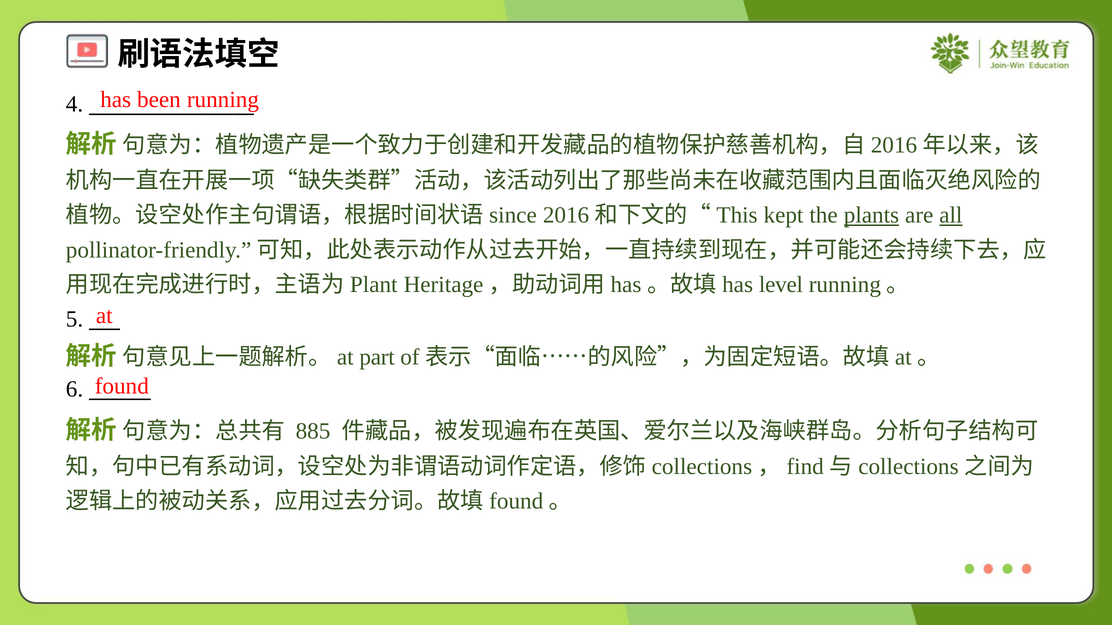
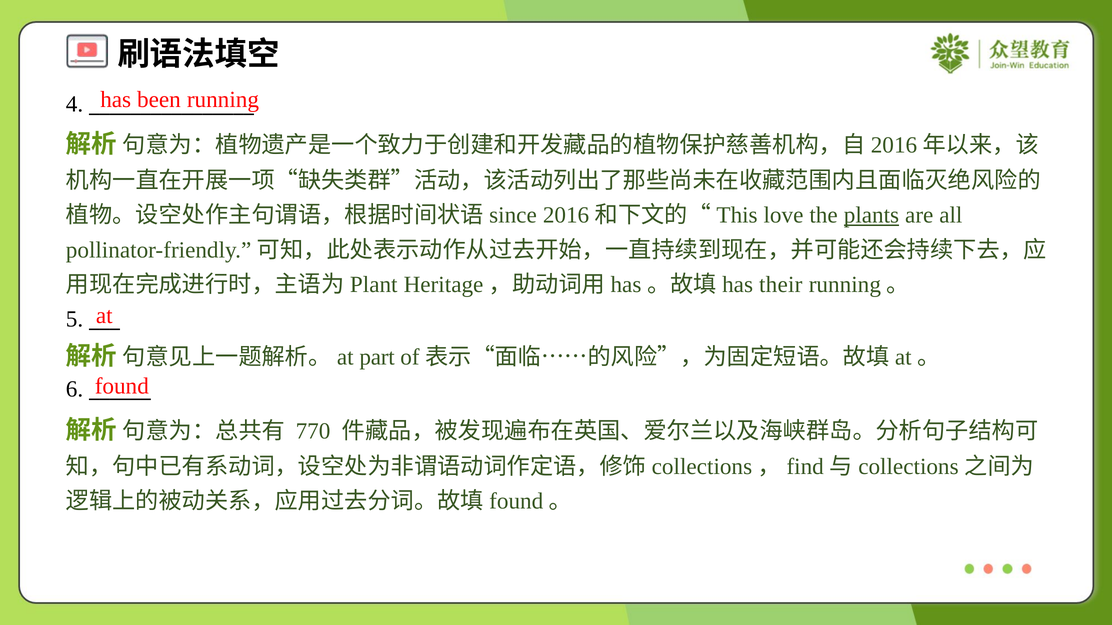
kept: kept -> love (784, 215)
all underline: present -> none (951, 215)
level: level -> their (781, 285)
885: 885 -> 770 (313, 432)
